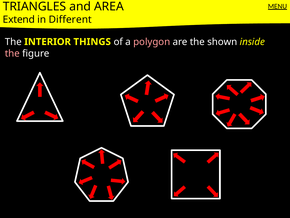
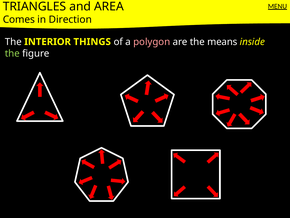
Extend: Extend -> Comes (19, 20)
Different: Different -> Direction (70, 20)
shown: shown -> means (222, 42)
the colour: pink -> light green (12, 53)
